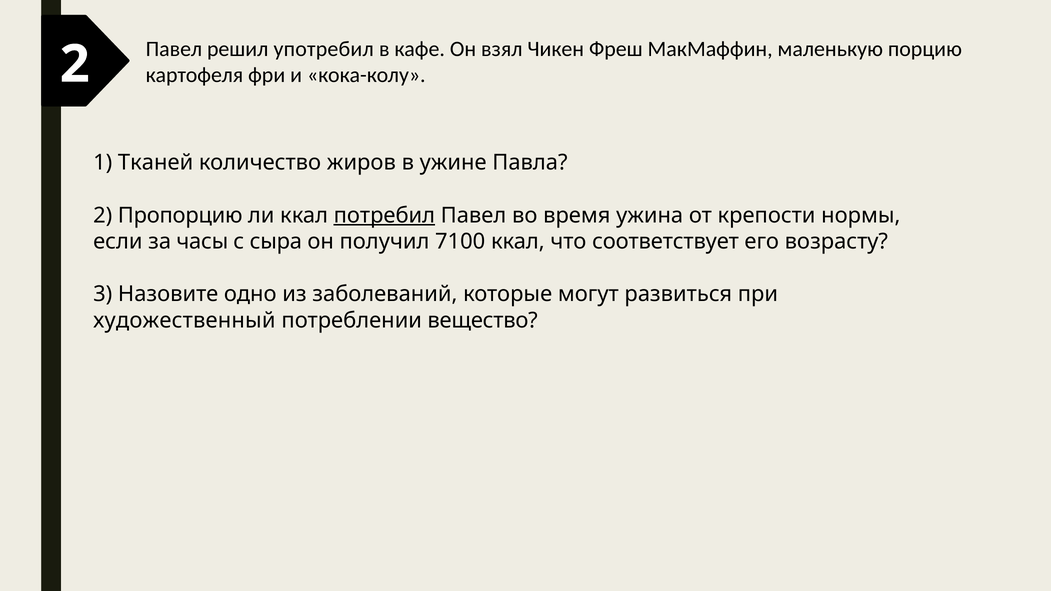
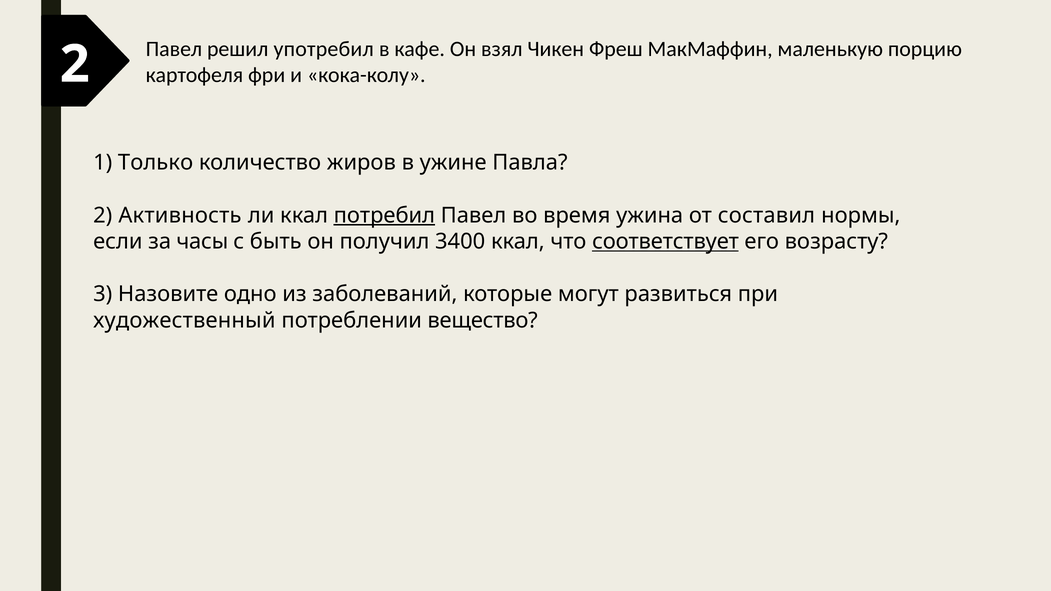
Тканей: Тканей -> Только (156, 163)
Пропорцию: Пропорцию -> Активность (180, 215)
крепости: крепости -> составил (766, 215)
сыра: сыра -> быть (276, 242)
7100: 7100 -> 3400 (460, 242)
соответствует underline: none -> present (666, 242)
